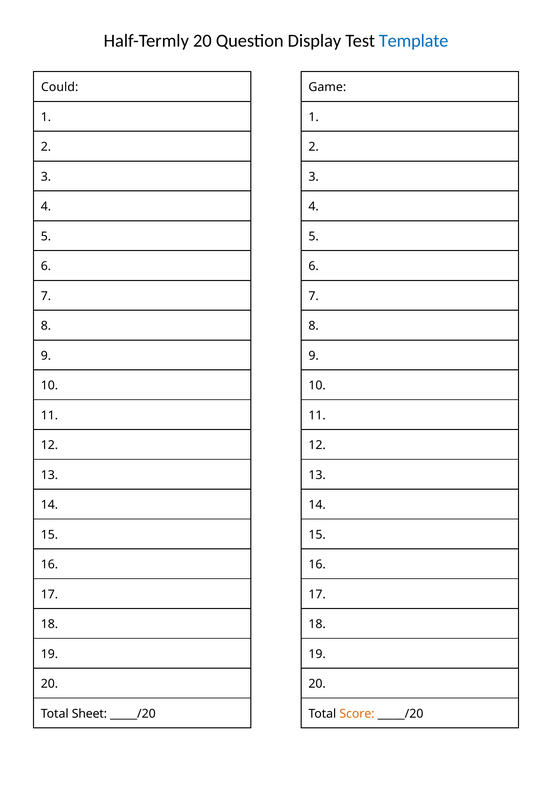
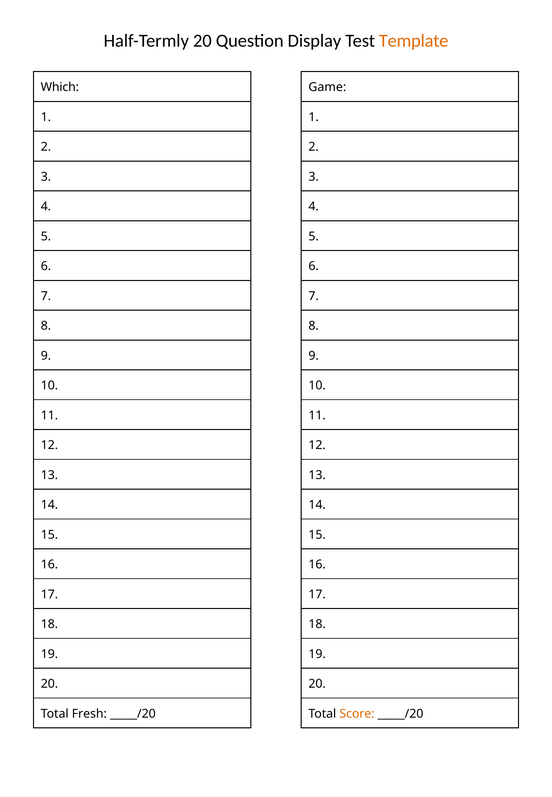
Template colour: blue -> orange (414, 41)
Could: Could -> Which (60, 87)
Sheet: Sheet -> Fresh (89, 714)
